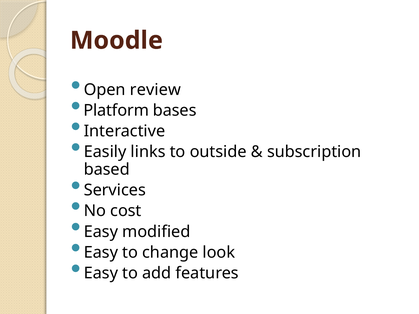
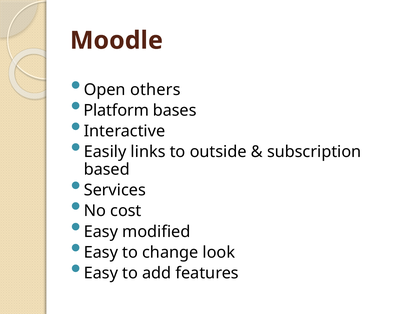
review: review -> others (155, 90)
